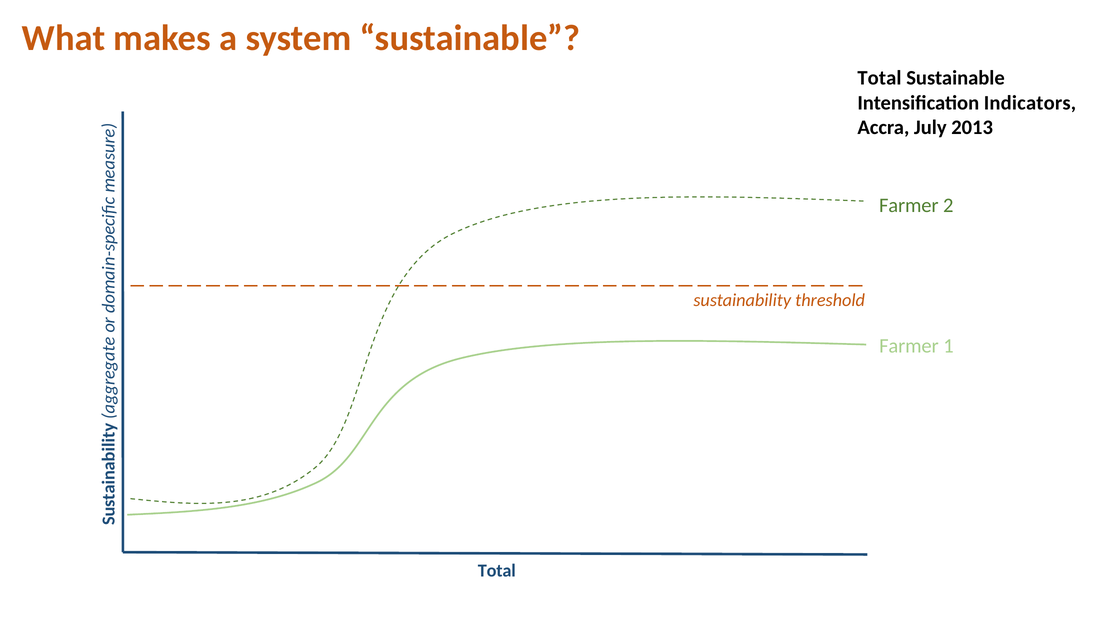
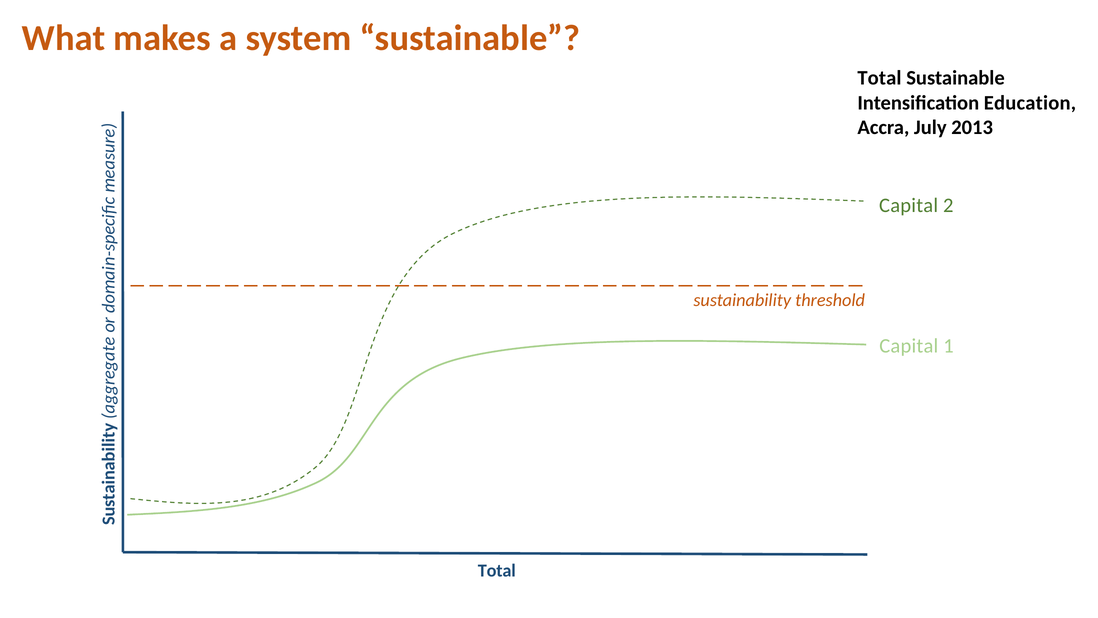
Indicators: Indicators -> Education (1030, 103)
Farmer: Farmer -> Capital (909, 205)
Farmer: Farmer -> Capital (909, 346)
